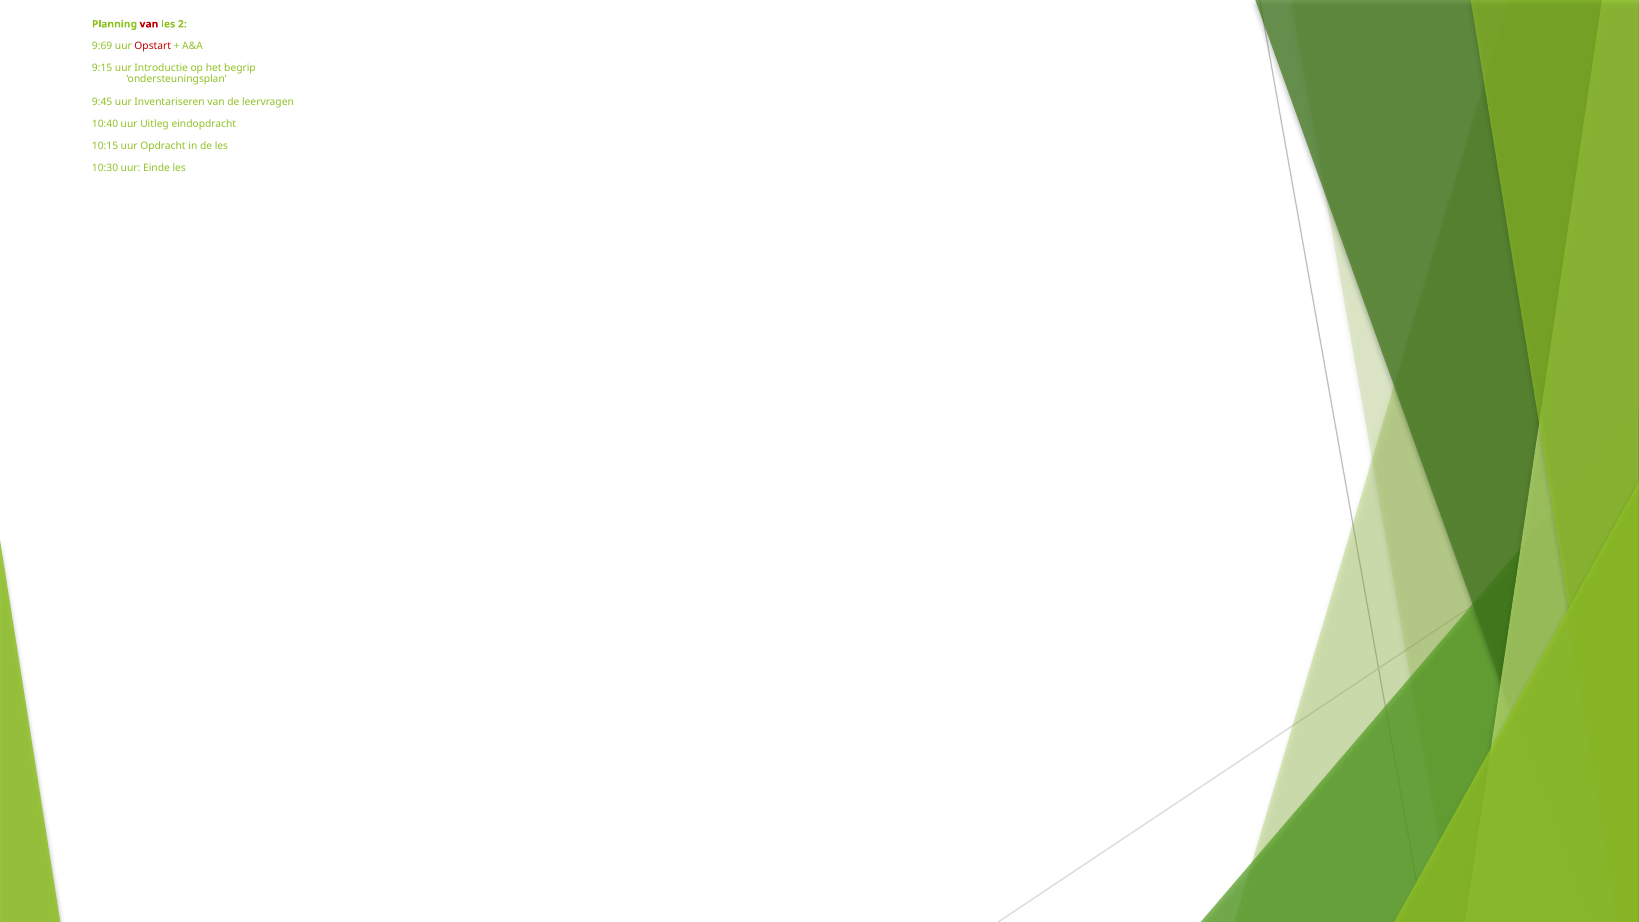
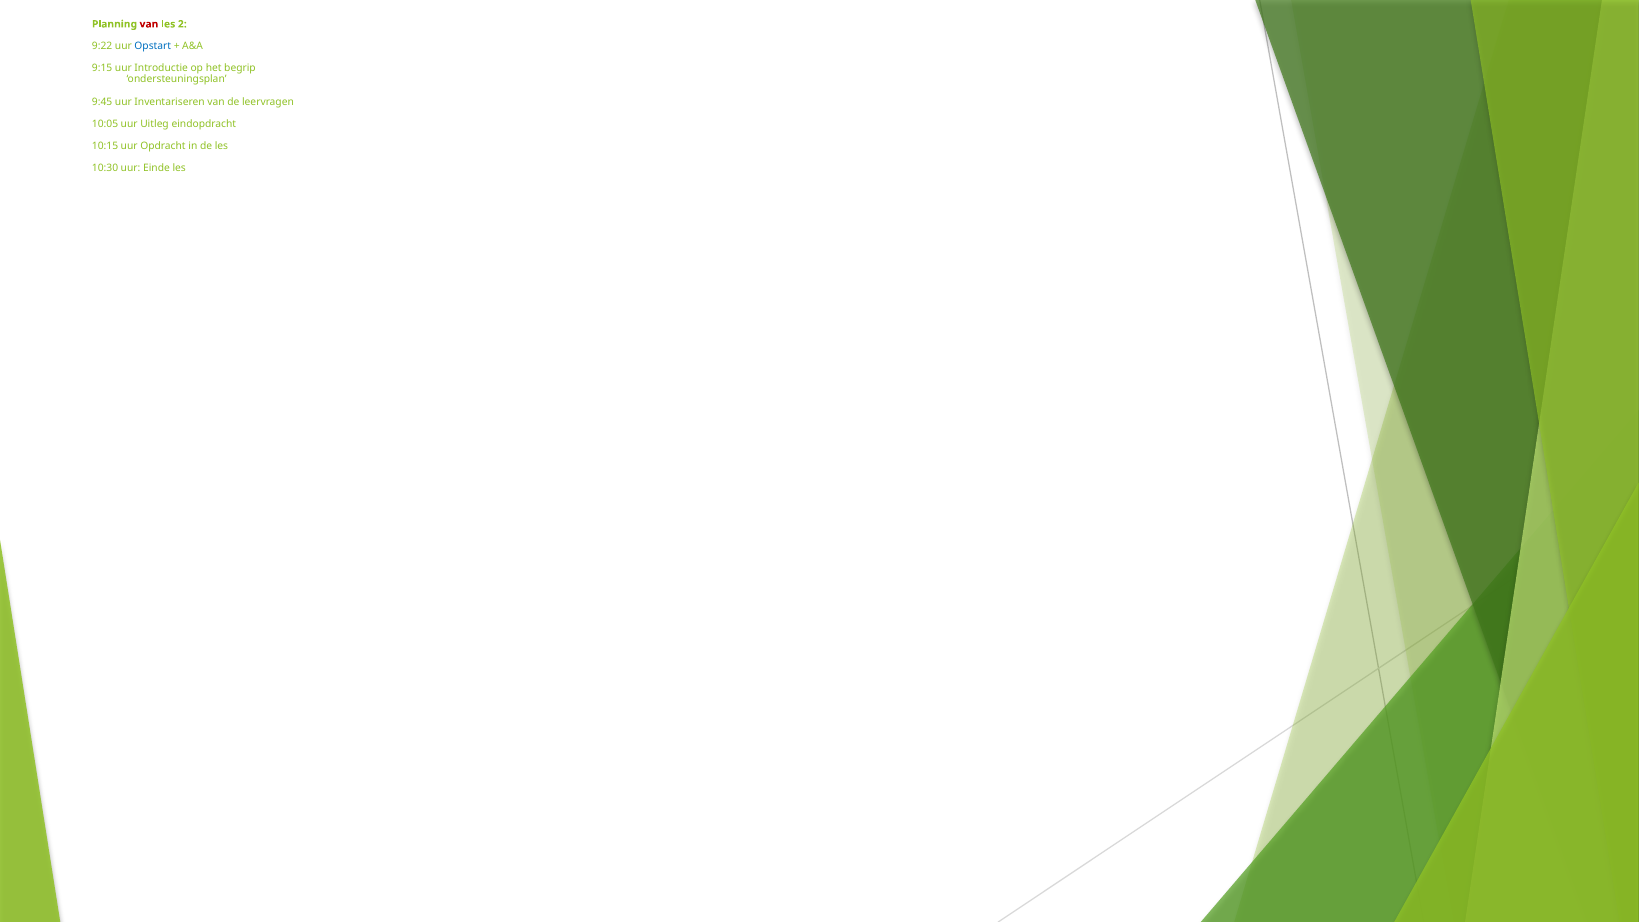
9:69: 9:69 -> 9:22 (102, 46)
Opstart colour: red -> blue (153, 46)
10:40: 10:40 -> 10:05 (105, 124)
